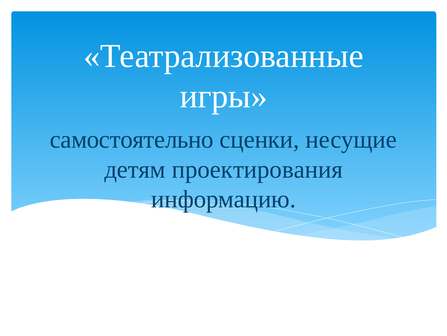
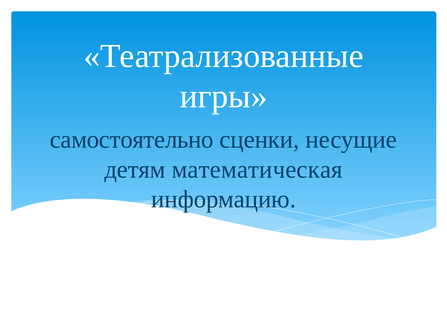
проектирования: проектирования -> математическая (257, 169)
